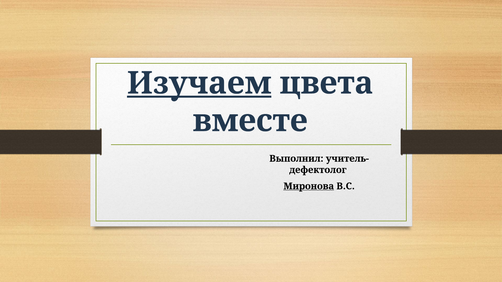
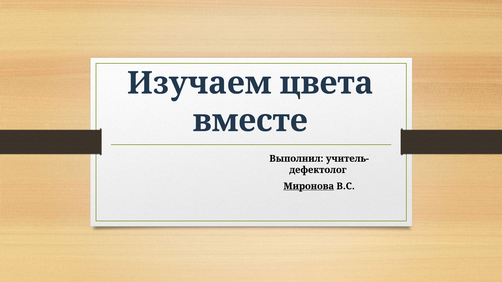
Изучаем underline: present -> none (199, 83)
